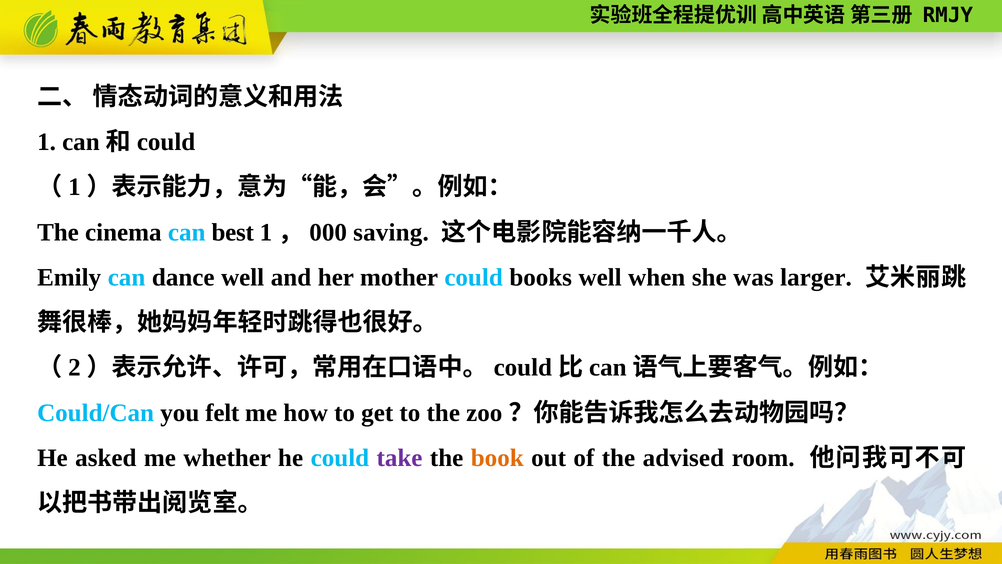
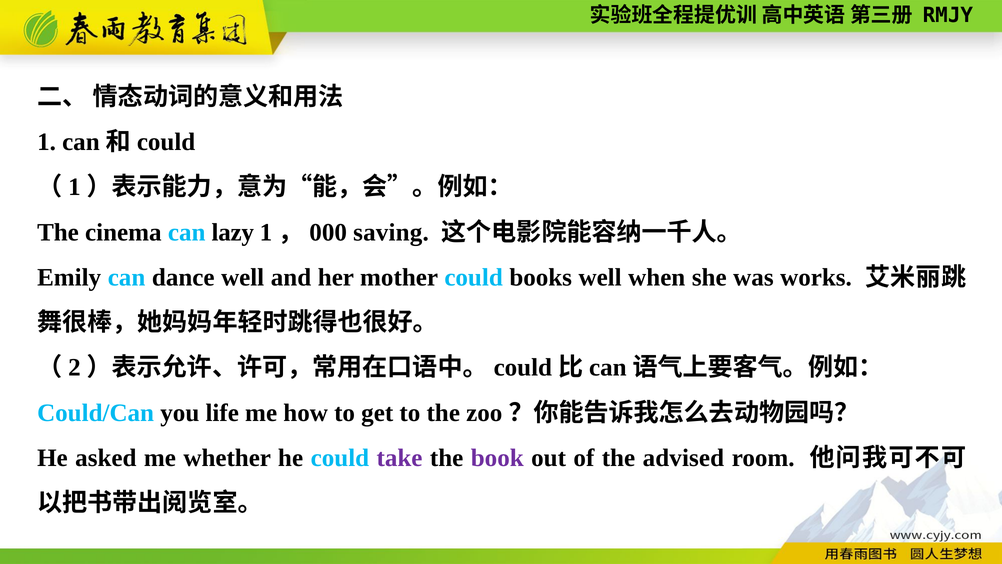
best: best -> lazy (233, 232)
larger: larger -> works (816, 277)
felt: felt -> life (222, 413)
book colour: orange -> purple (497, 458)
